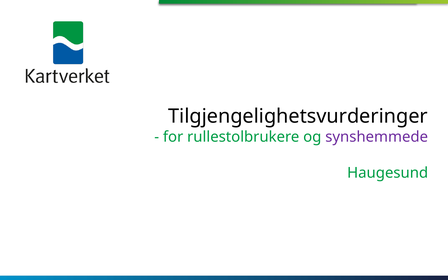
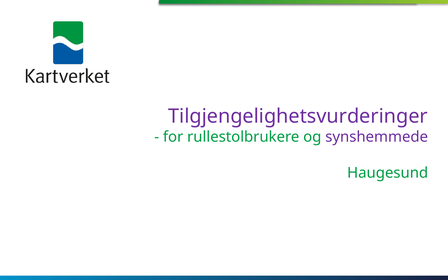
Tilgjengelighetsvurderinger colour: black -> purple (298, 116)
